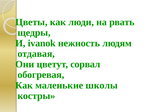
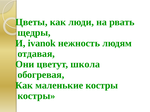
сорвал: сорвал -> школа (85, 65)
маленькие школы: школы -> костры (102, 86)
